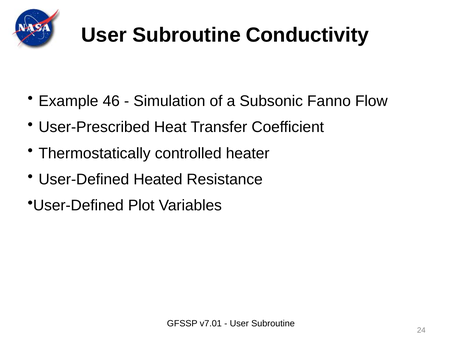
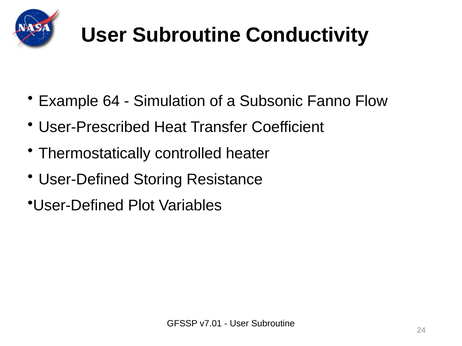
46: 46 -> 64 (111, 101)
Heated: Heated -> Storing (158, 180)
